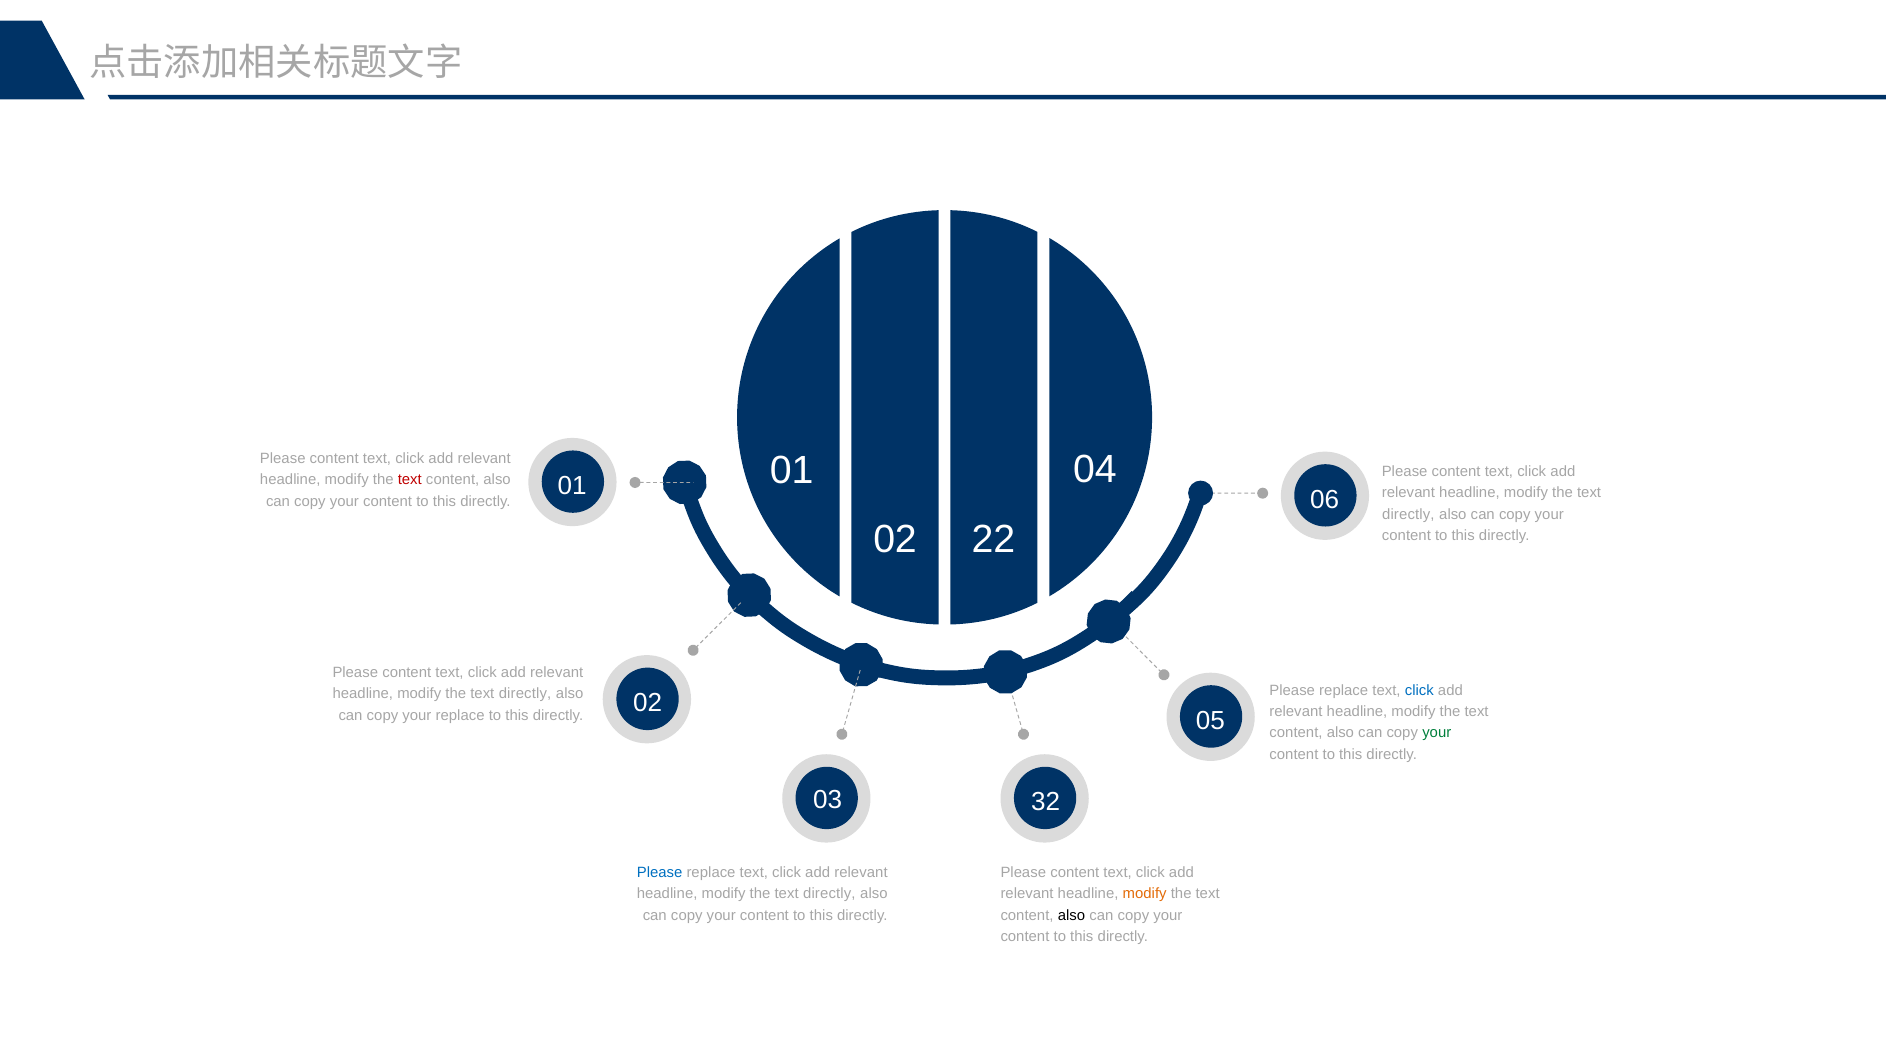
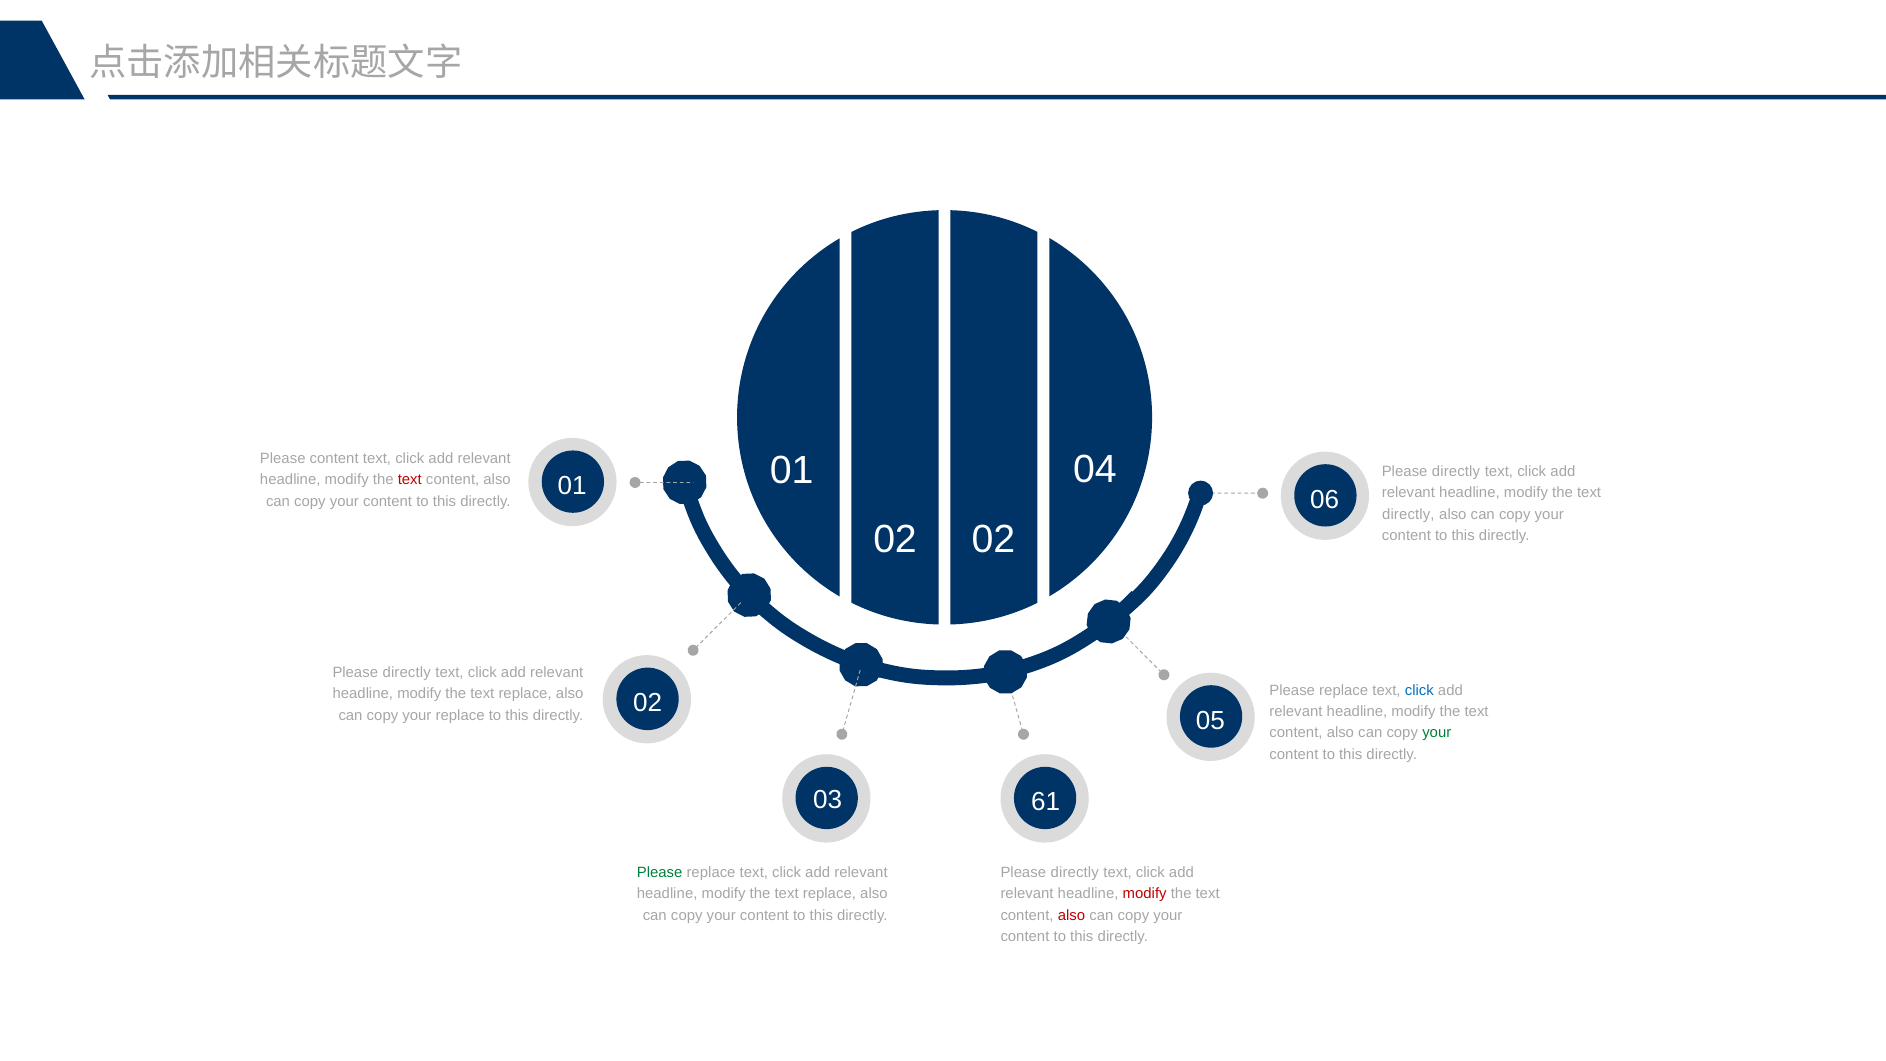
content: content -> directly (1456, 471)
02 22: 22 -> 02 (993, 539)
content: content -> directly (407, 672)
directly: directly -> replace (525, 694)
32: 32 -> 61 (1046, 801)
Please colour: blue -> green (660, 872)
content: content -> directly (1075, 872)
directly: directly -> replace (829, 894)
modify colour: orange -> red (1145, 894)
also colour: black -> red (1072, 915)
